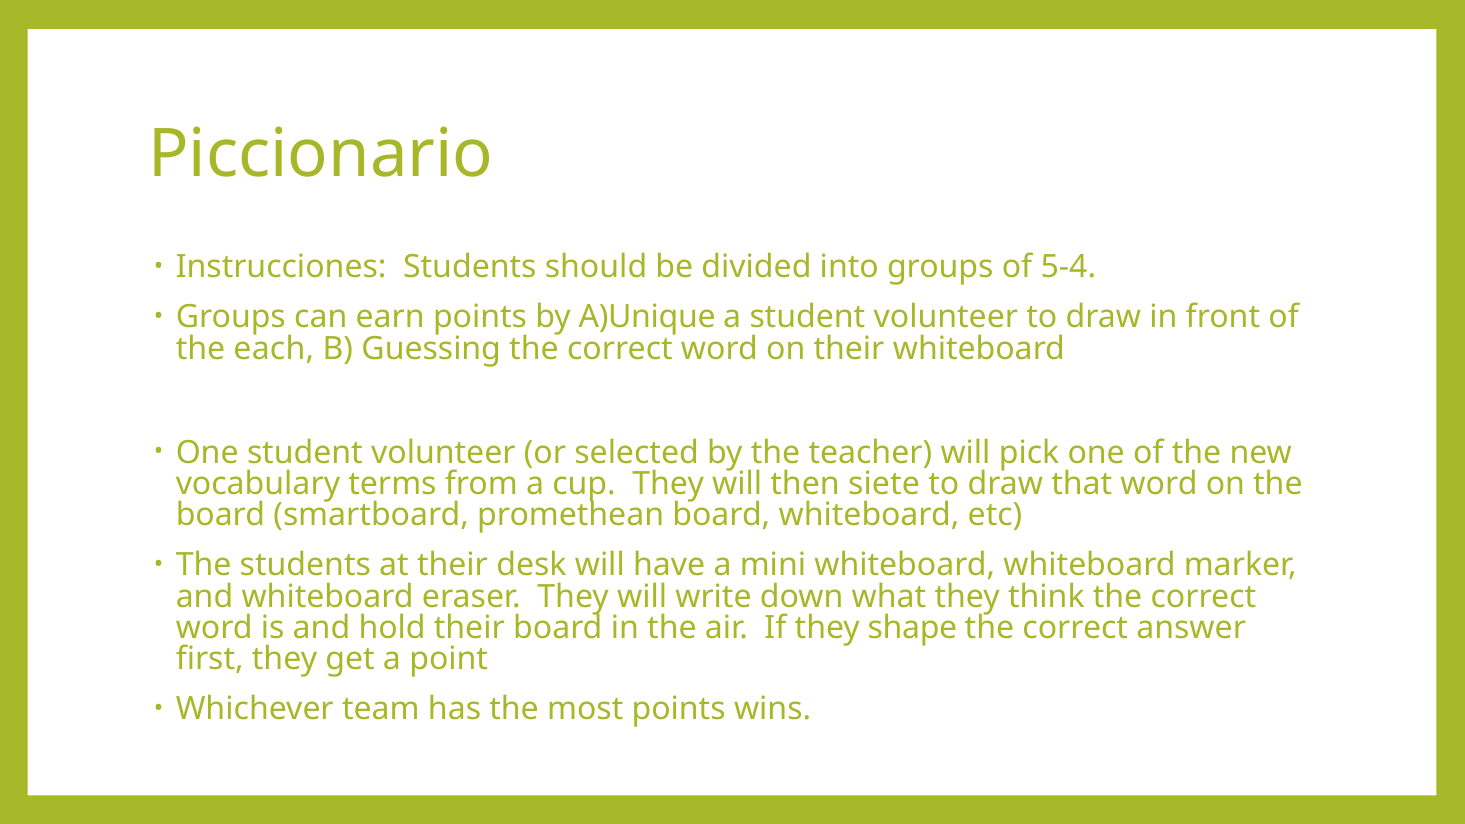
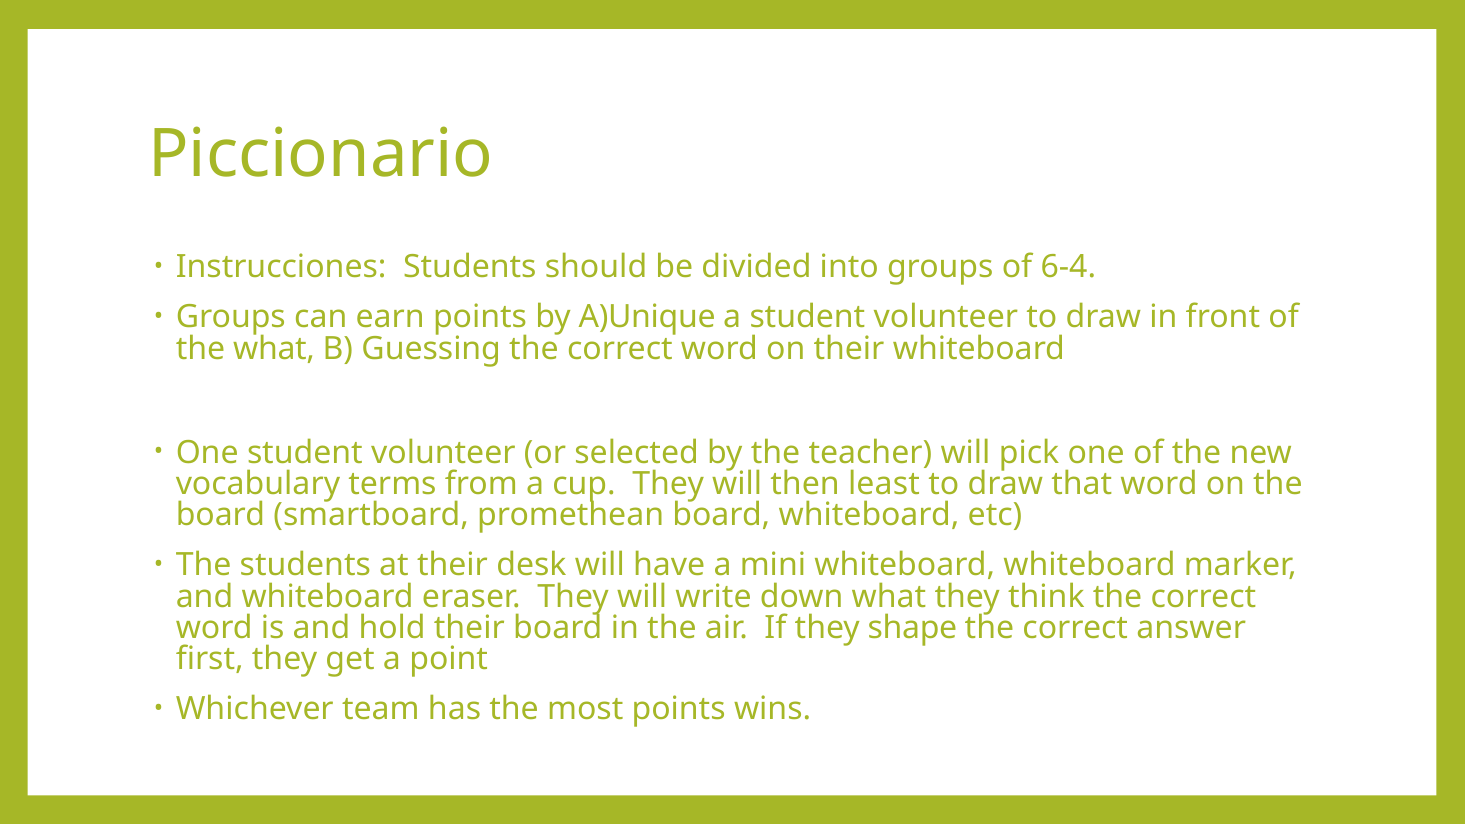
5-4: 5-4 -> 6-4 (1068, 267)
the each: each -> what (274, 349)
siete: siete -> least (884, 484)
